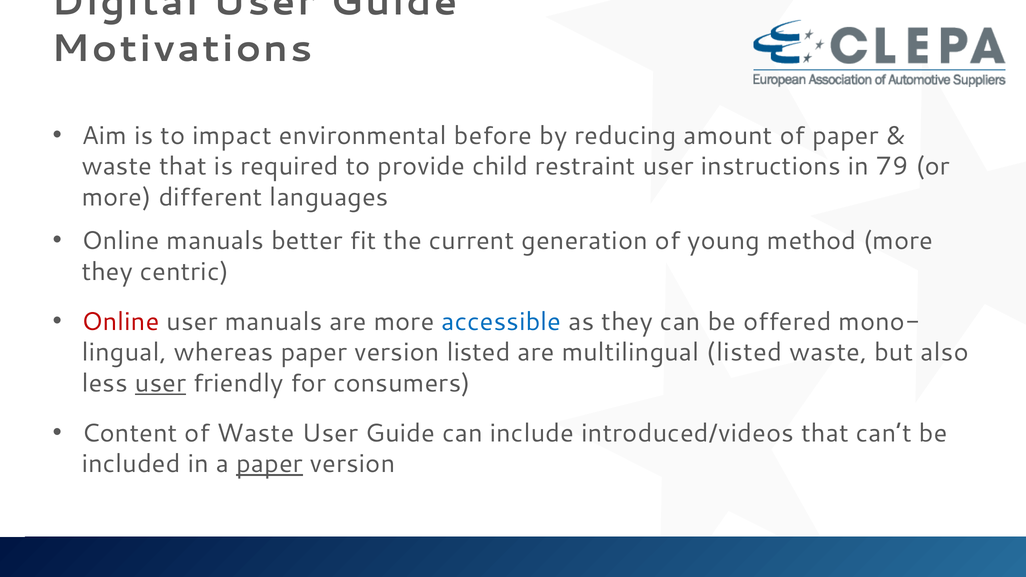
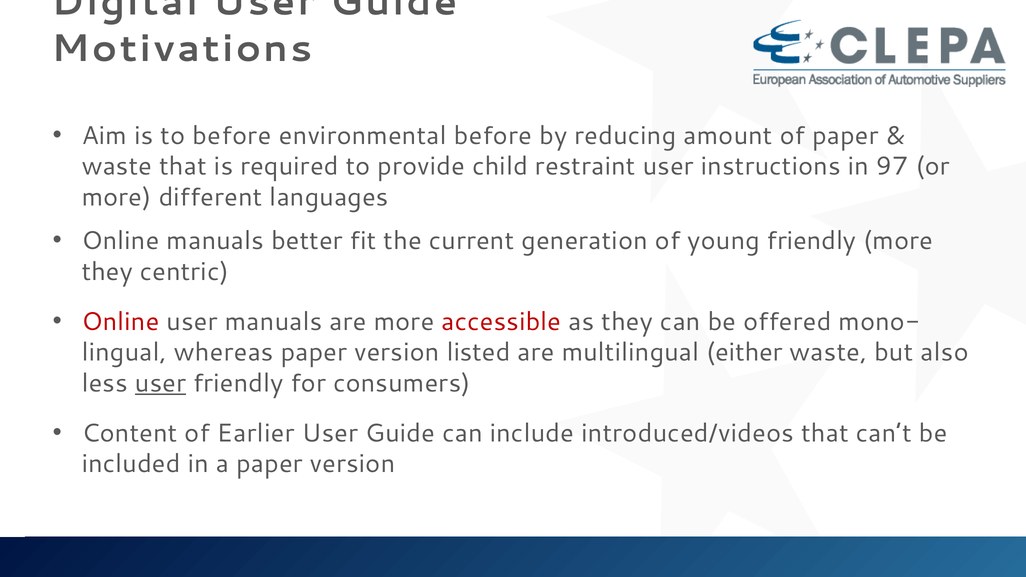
to impact: impact -> before (232, 136)
79: 79 -> 97 (892, 167)
young method: method -> friendly (812, 241)
accessible colour: blue -> red (501, 322)
multilingual listed: listed -> either (745, 352)
of Waste: Waste -> Earlier (256, 433)
paper underline: present -> none (270, 464)
